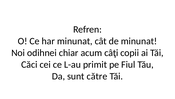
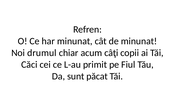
odihnei: odihnei -> drumul (42, 53)
către: către -> păcat (97, 76)
